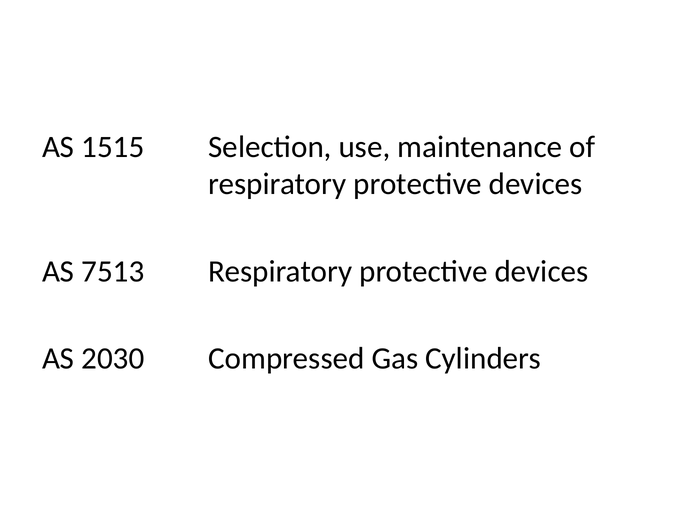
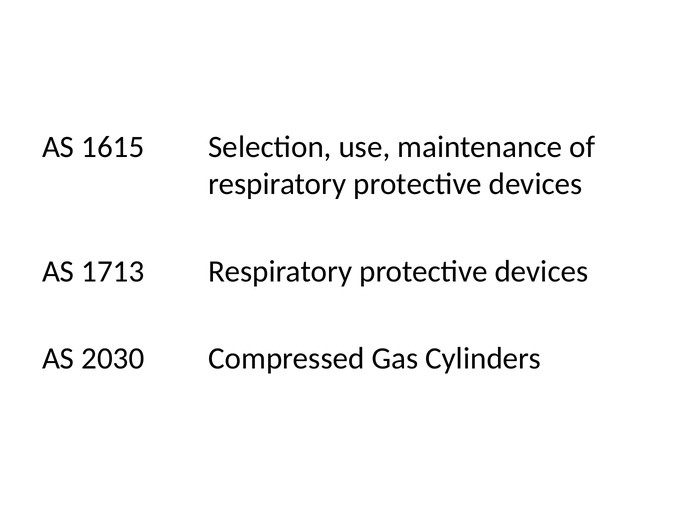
1515: 1515 -> 1615 (113, 147)
7513: 7513 -> 1713 (113, 271)
